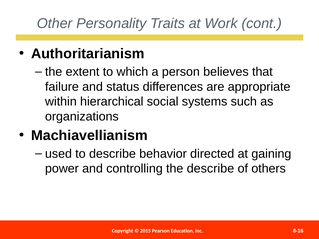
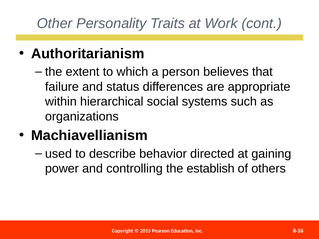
the describe: describe -> establish (211, 169)
